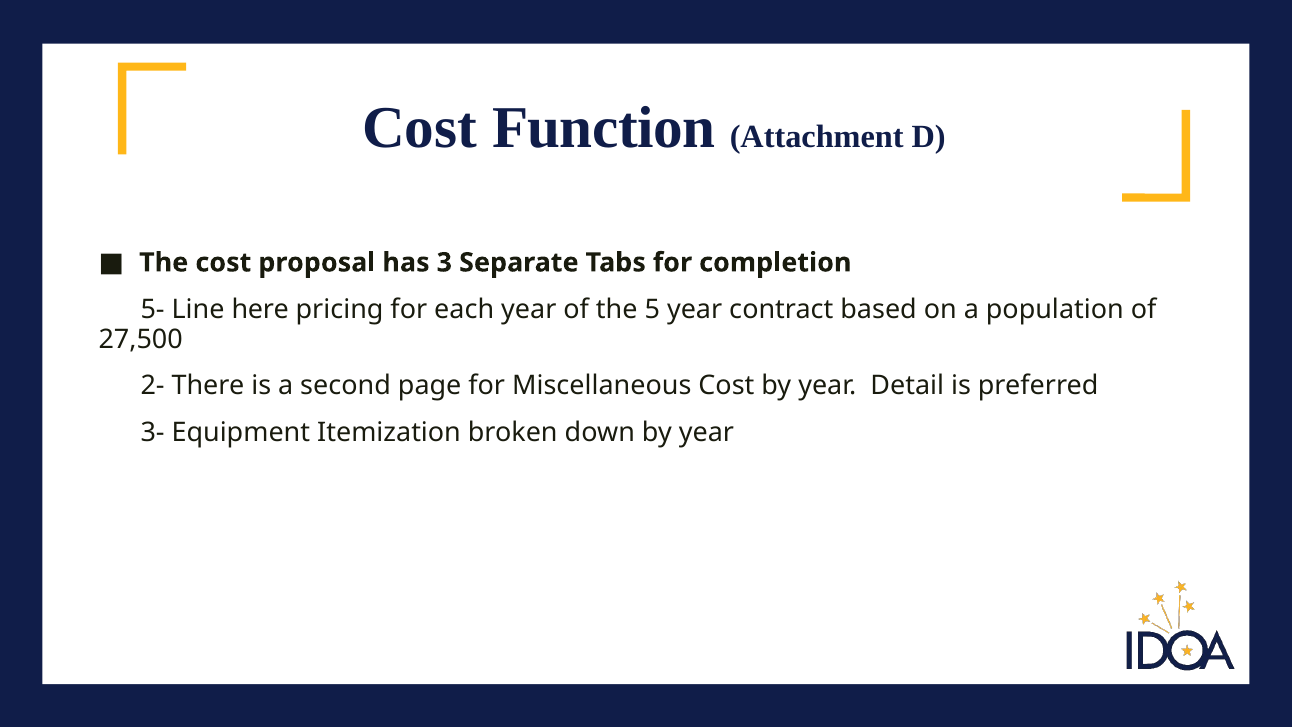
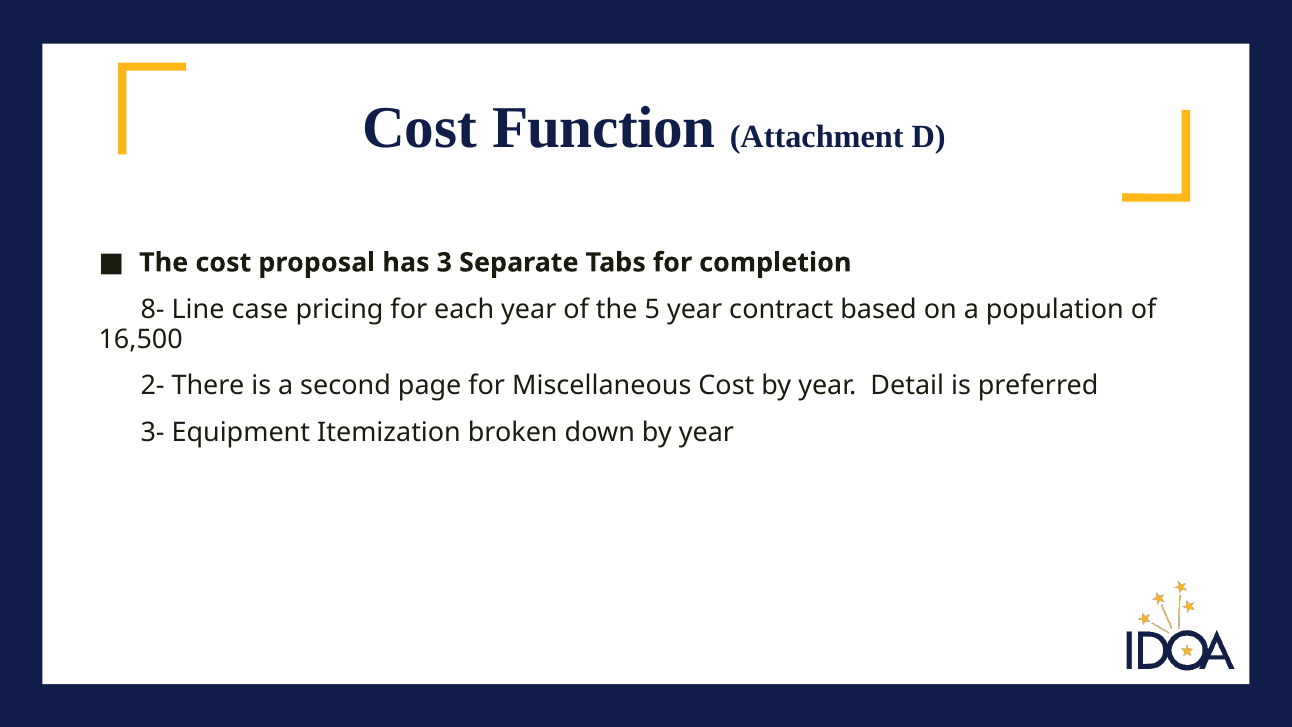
5-: 5- -> 8- (153, 309)
here: here -> case (260, 309)
27,500: 27,500 -> 16,500 (141, 339)
